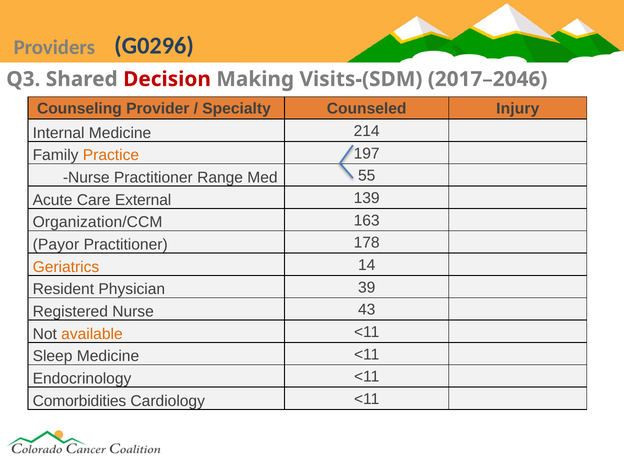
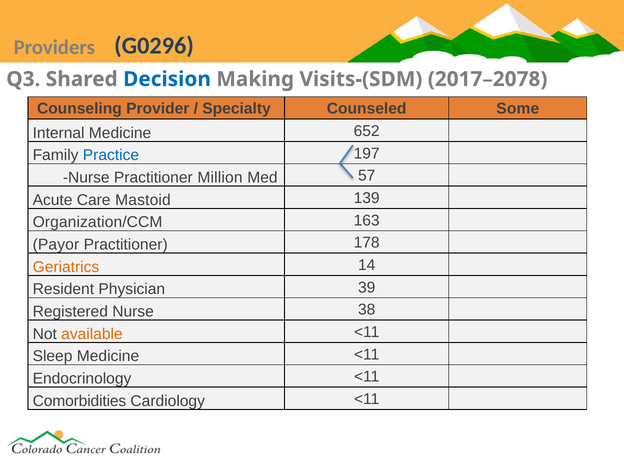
Decision colour: red -> blue (167, 79)
2017–2046: 2017–2046 -> 2017–2078 (488, 79)
Injury: Injury -> Some (518, 109)
214: 214 -> 652 (367, 131)
Practice colour: orange -> blue (111, 155)
Range: Range -> Million (220, 178)
55: 55 -> 57 (367, 176)
External: External -> Mastoid (143, 200)
43: 43 -> 38 (367, 310)
